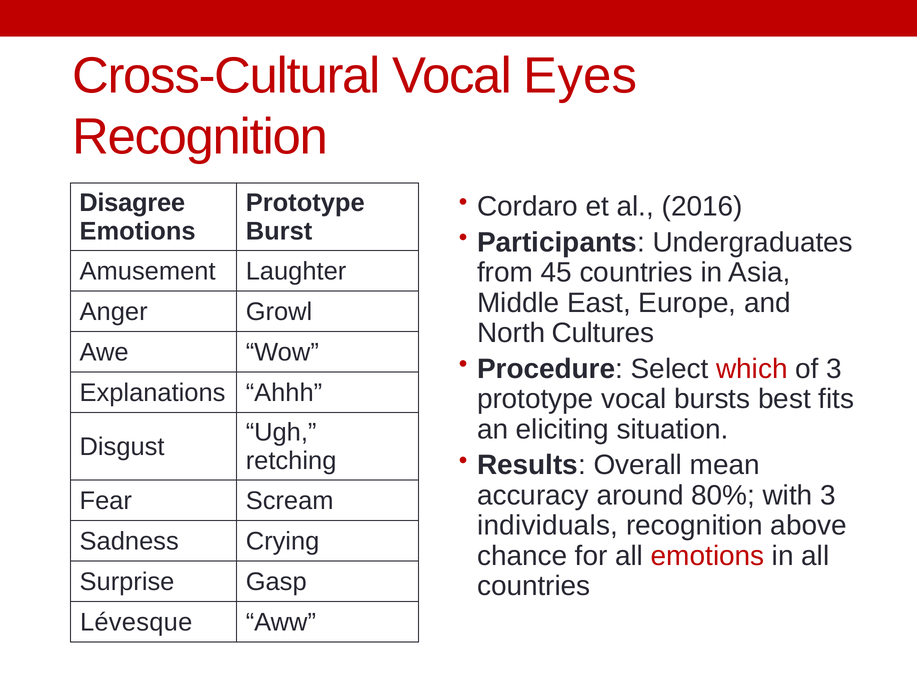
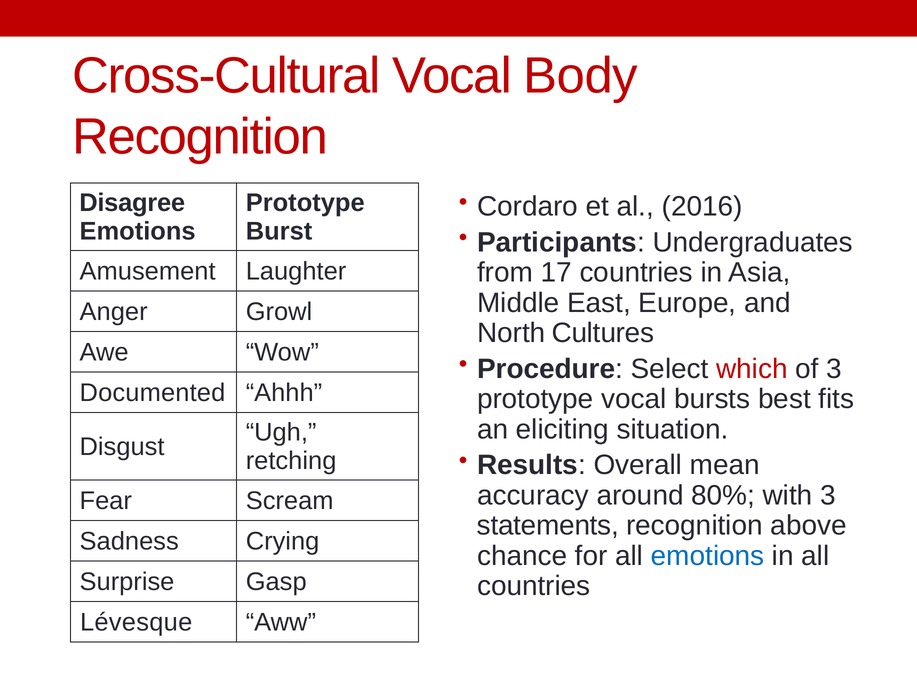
Eyes: Eyes -> Body (581, 76)
45: 45 -> 17 (556, 272)
Explanations: Explanations -> Documented (152, 393)
individuals: individuals -> statements (548, 525)
emotions colour: red -> blue (708, 556)
